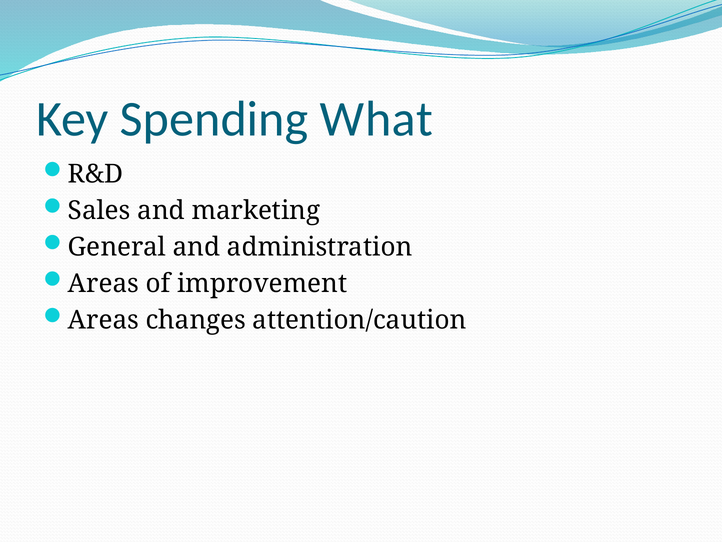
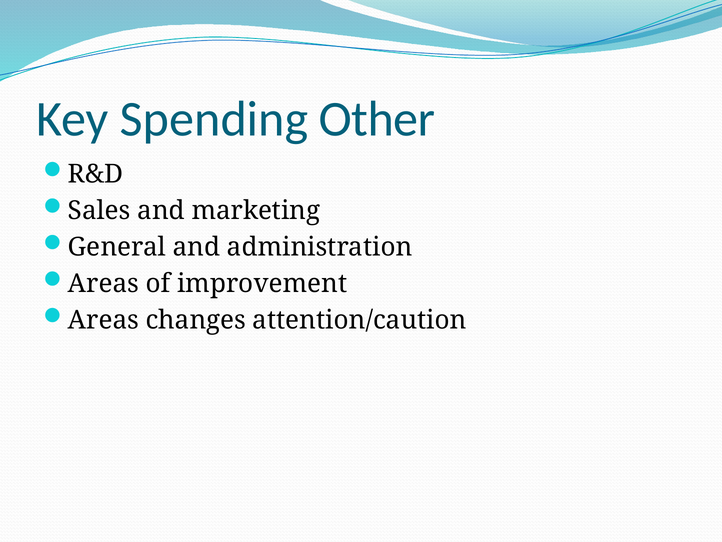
What: What -> Other (377, 119)
